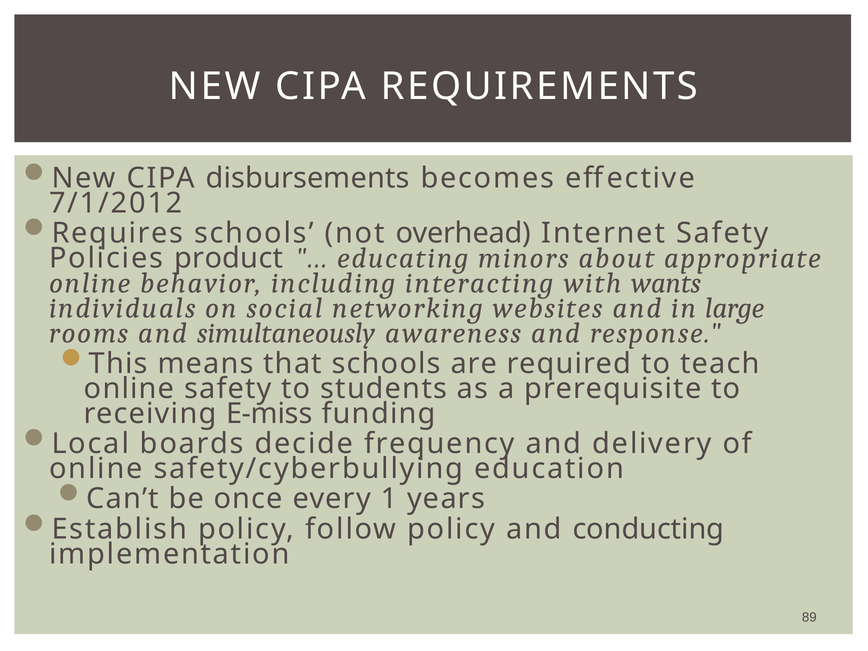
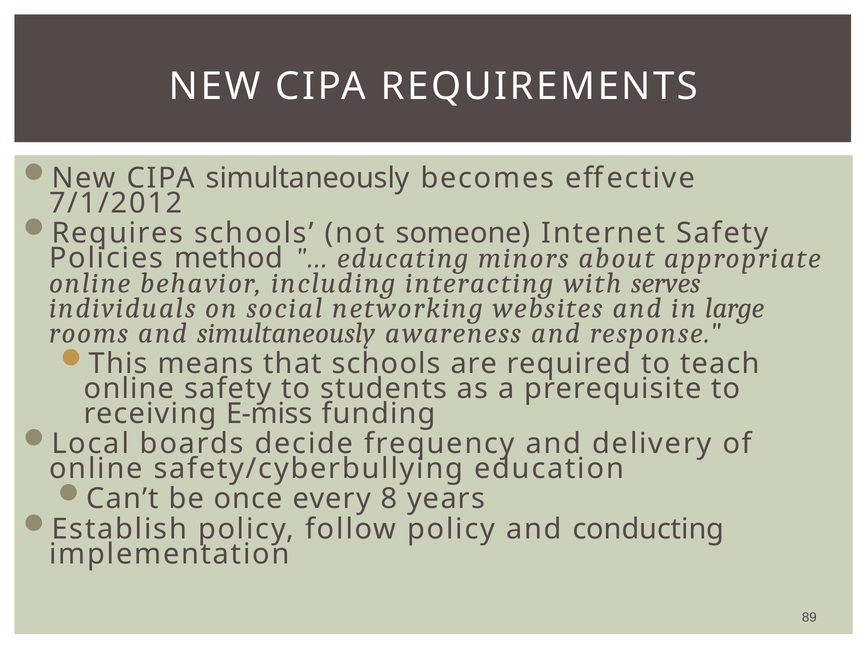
CIPA disbursements: disbursements -> simultaneously (308, 178)
overhead: overhead -> someone (463, 233)
product: product -> method (229, 258)
wants: wants -> serves (666, 283)
1: 1 -> 8 (389, 499)
